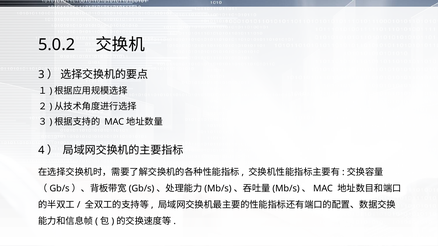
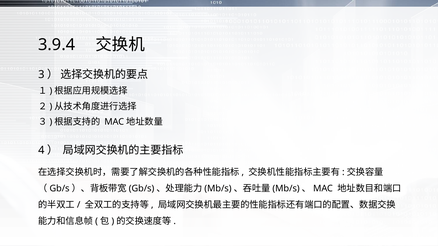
5.0.2: 5.0.2 -> 3.9.4 (57, 45)
